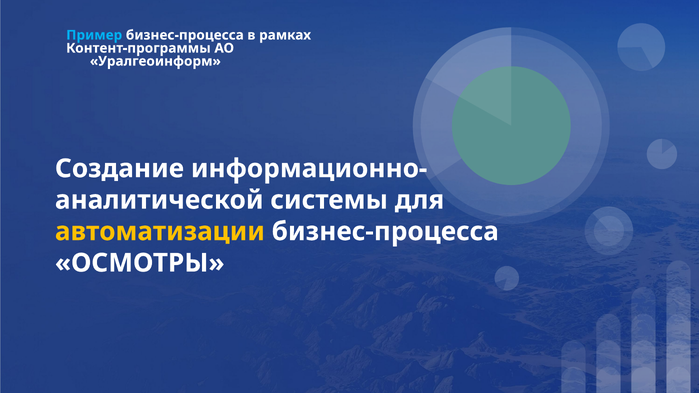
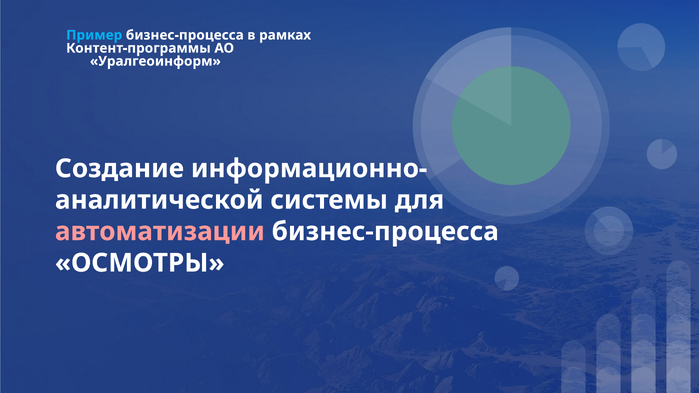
автоматизации colour: yellow -> pink (160, 232)
